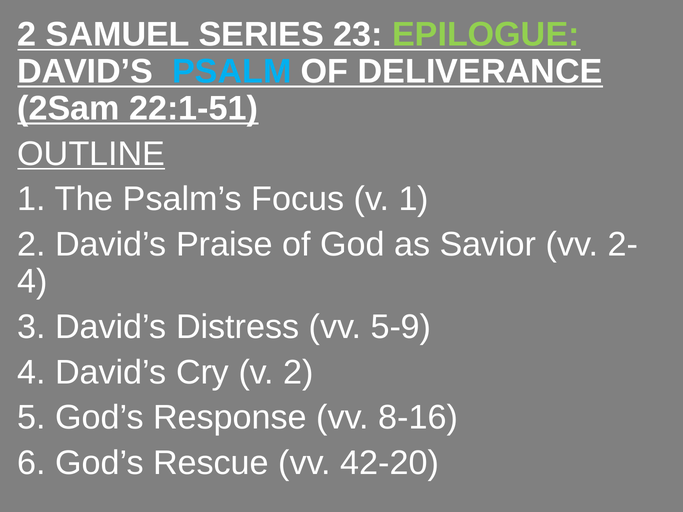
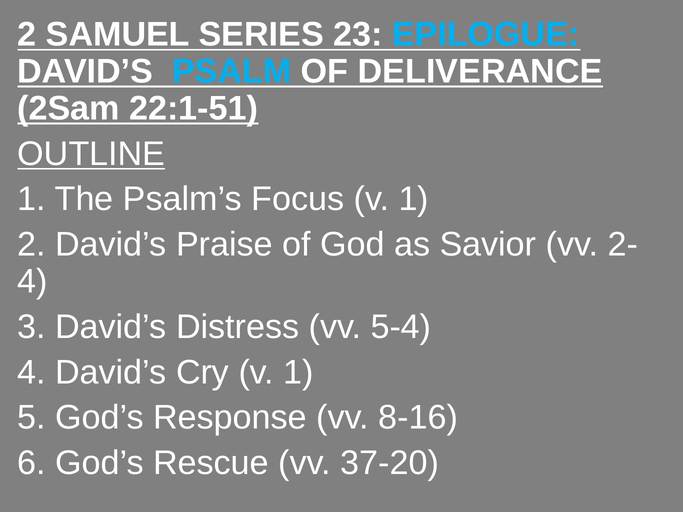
EPILOGUE colour: light green -> light blue (486, 35)
5-9: 5-9 -> 5-4 (401, 327)
Cry v 2: 2 -> 1 (299, 372)
42-20: 42-20 -> 37-20 (390, 463)
